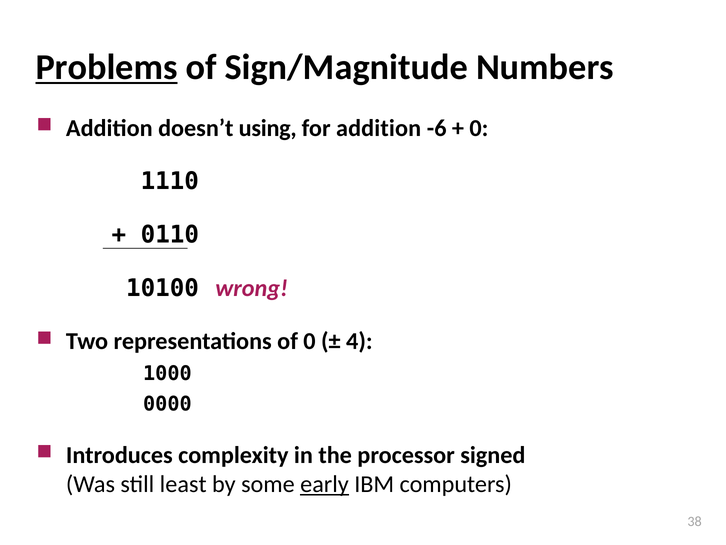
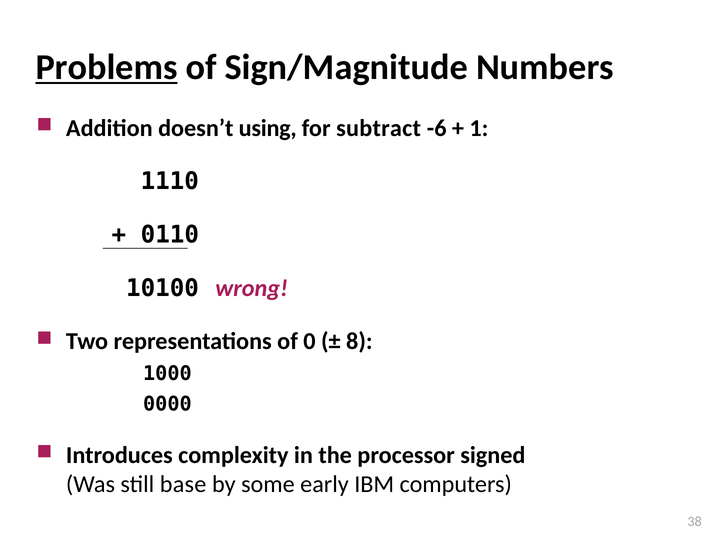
for addition: addition -> subtract (379, 128)
0: 0 -> 1 (479, 128)
4: 4 -> 8 (359, 341)
least: least -> base (183, 484)
early underline: present -> none (325, 484)
